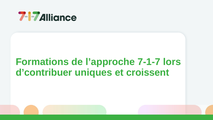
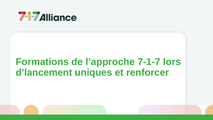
d’contribuer: d’contribuer -> d’lancement (44, 72)
croissent: croissent -> renforcer (148, 72)
